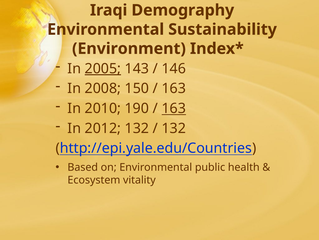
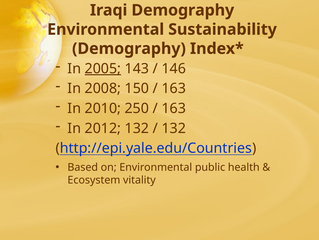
Environment: Environment -> Demography (129, 48)
190: 190 -> 250 (137, 108)
163 underline: present -> none (174, 108)
